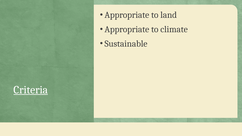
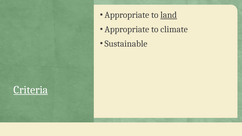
land underline: none -> present (169, 15)
